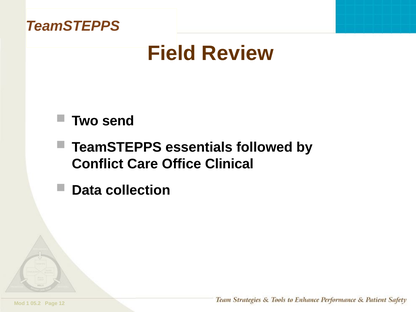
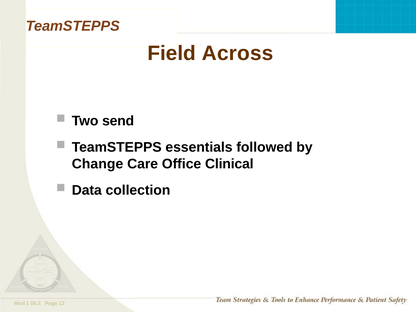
Review: Review -> Across (238, 53)
Conflict: Conflict -> Change (97, 164)
